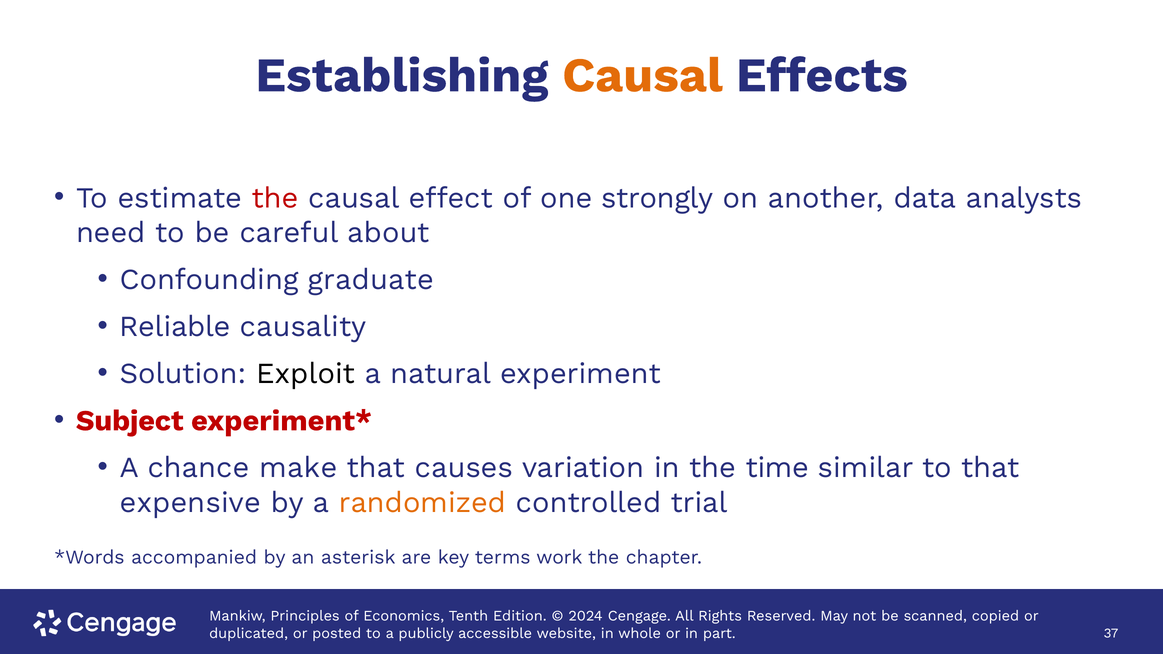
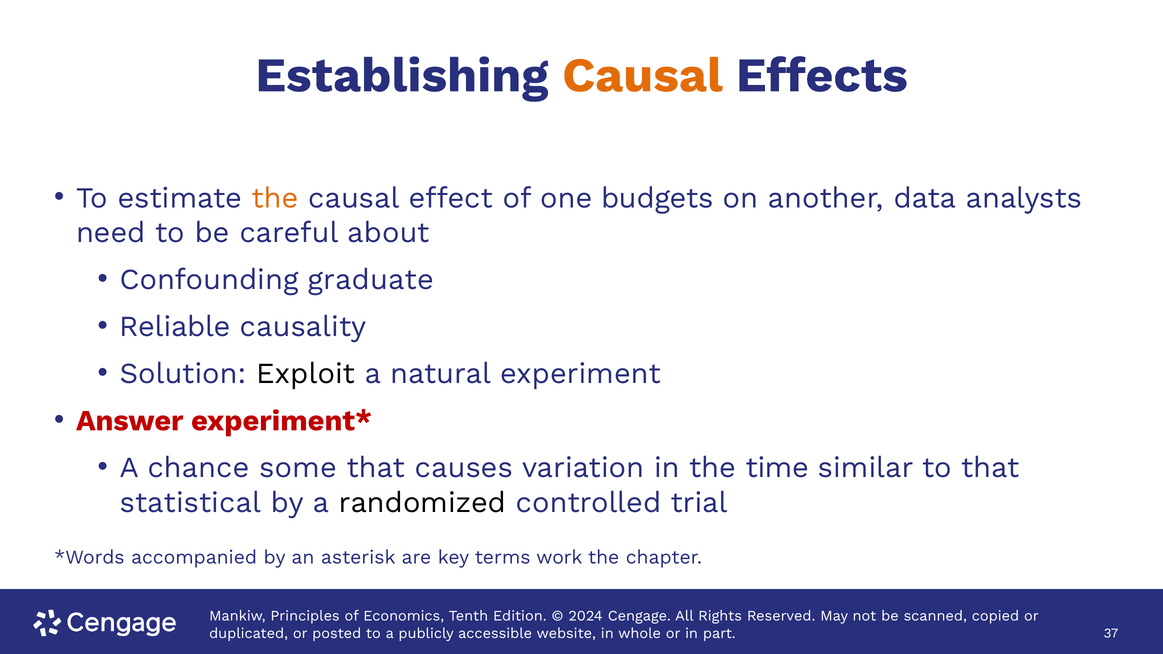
the colour: red -> orange (275, 198)
strongly: strongly -> budgets (657, 198)
Subject: Subject -> Answer (130, 421)
make: make -> some (298, 468)
expensive: expensive -> statistical (190, 503)
randomized colour: orange -> black (422, 503)
